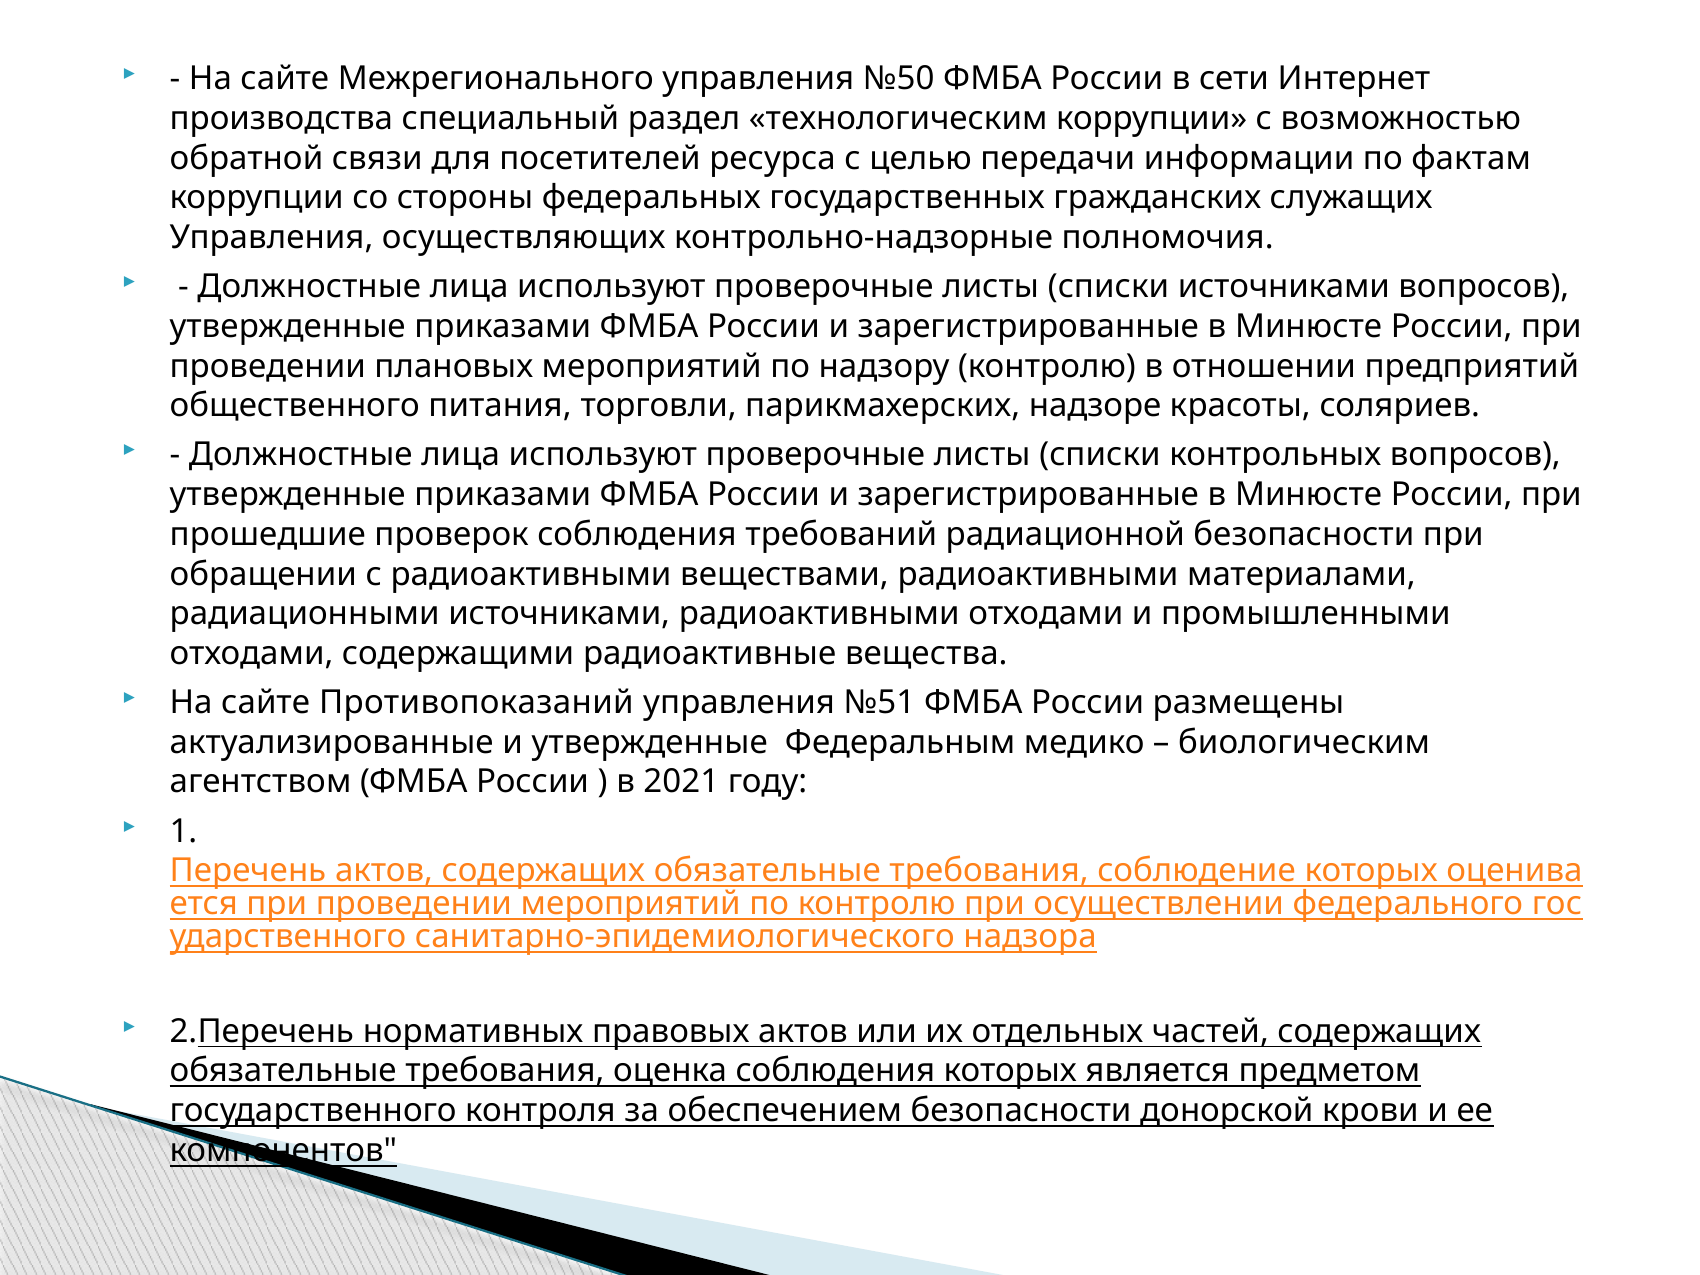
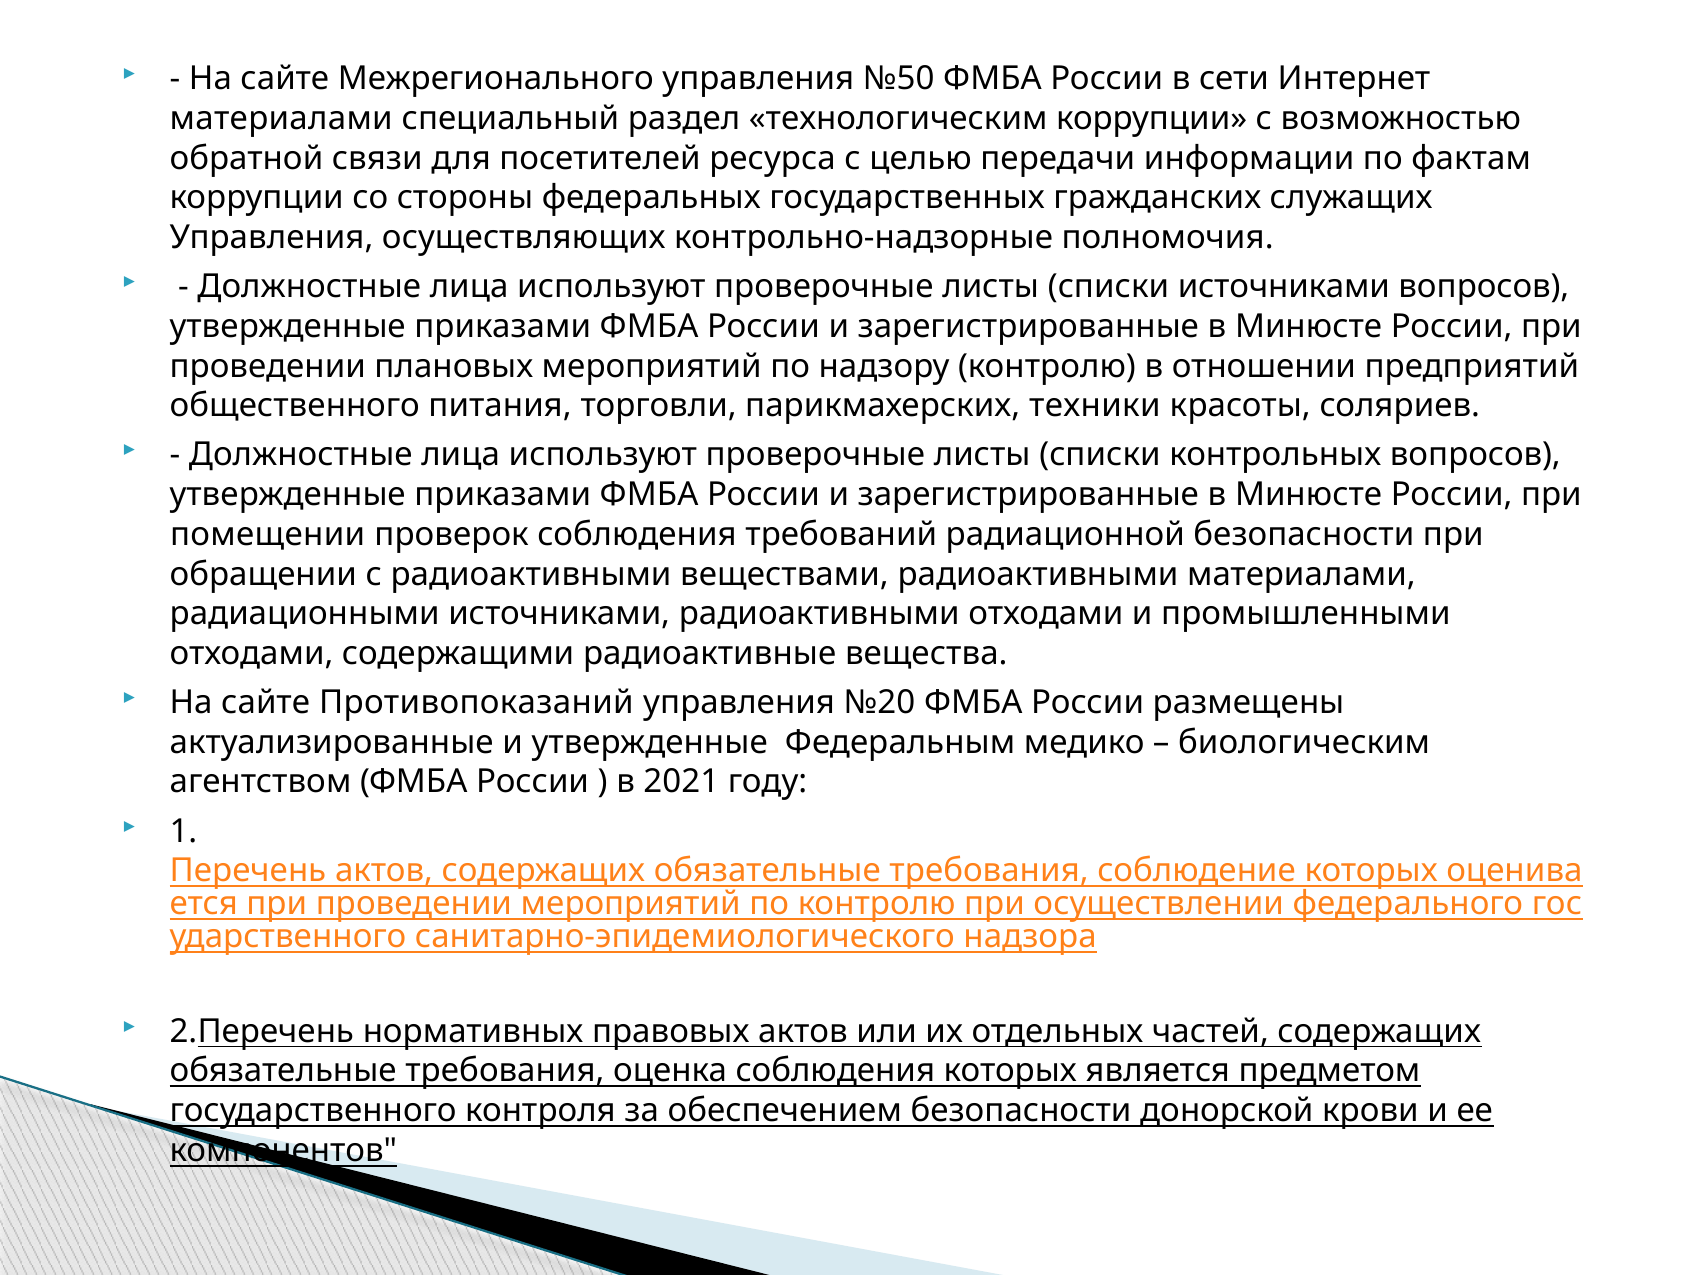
производства: производства -> материалами (281, 119)
надзоре: надзоре -> техники (1095, 406)
прошедшие: прошедшие -> помещении (268, 534)
№51: №51 -> №20 (879, 703)
